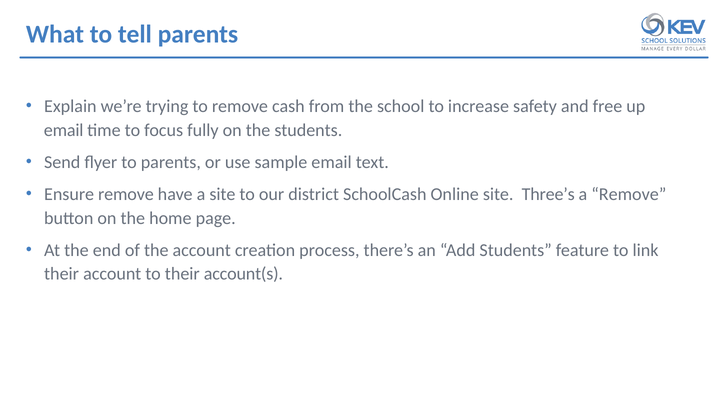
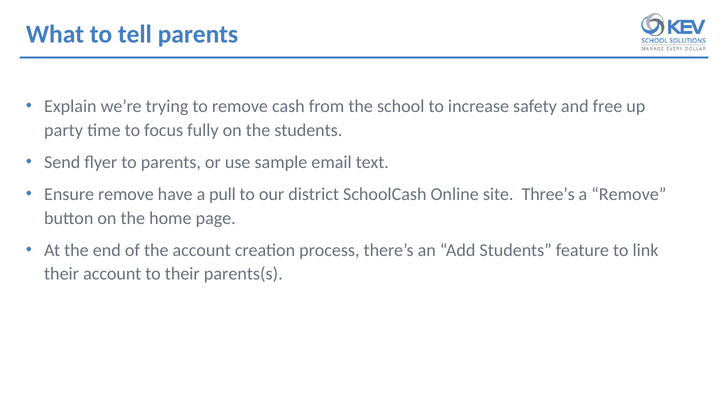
email: email -> party (64, 130)
a site: site -> pull (222, 194)
account(s: account(s -> parents(s (243, 274)
